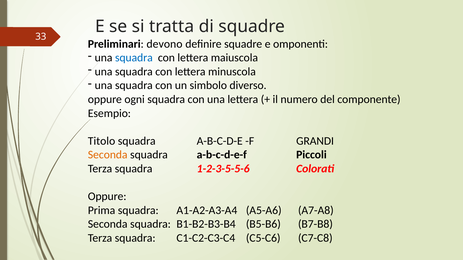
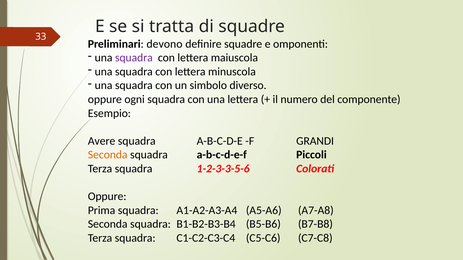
squadra colour: blue -> purple (134, 58)
Titolo: Titolo -> Avere (102, 141)
1-2-3-5-5-6: 1-2-3-5-5-6 -> 1-2-3-3-5-6 (223, 169)
